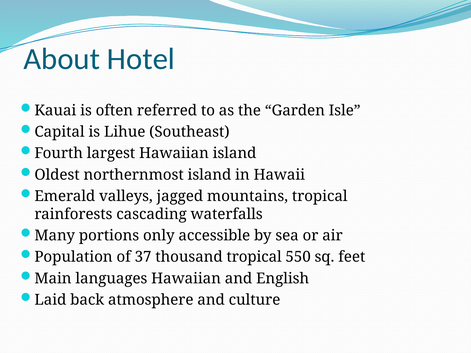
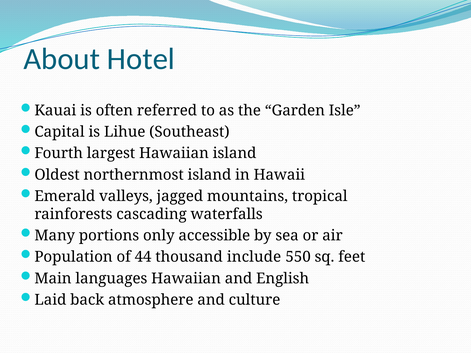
37: 37 -> 44 (143, 257)
thousand tropical: tropical -> include (254, 257)
